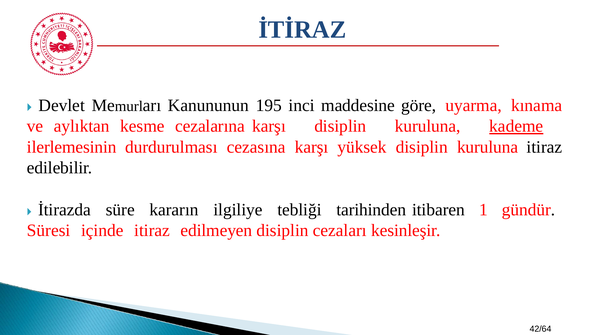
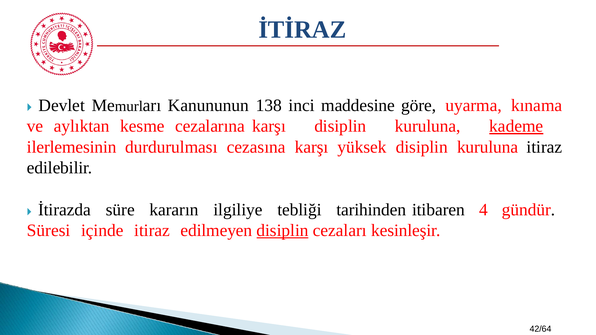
195: 195 -> 138 (269, 105)
1: 1 -> 4 (483, 210)
disiplin underline: none -> present (283, 231)
